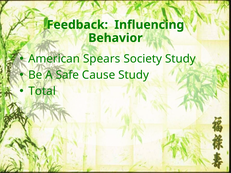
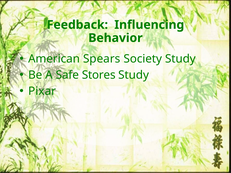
Cause: Cause -> Stores (99, 75)
Total: Total -> Pixar (42, 91)
